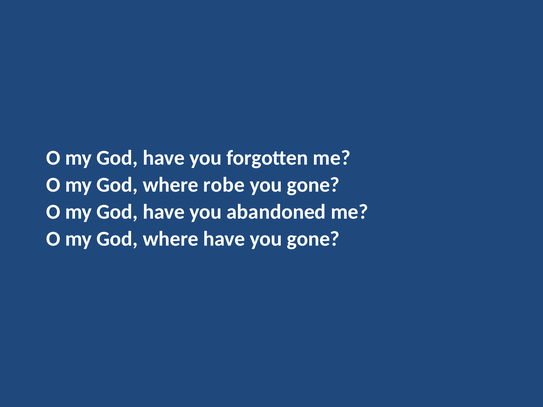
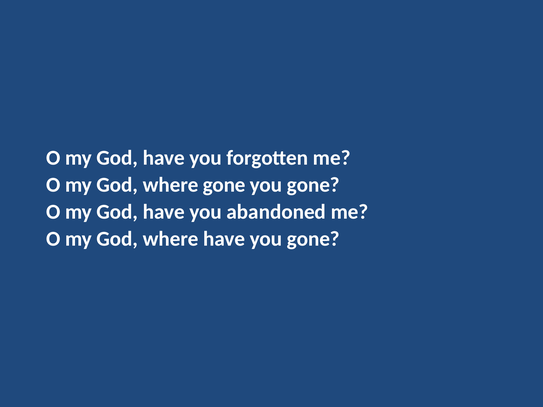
where robe: robe -> gone (224, 185)
